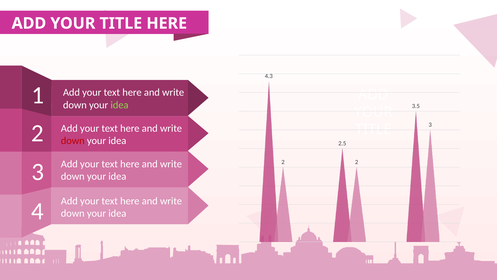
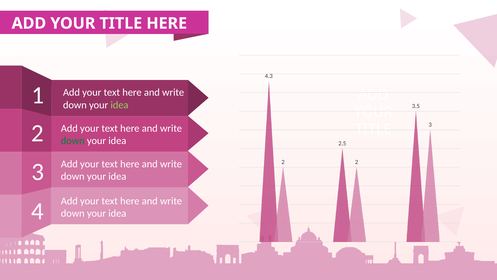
down colour: red -> green (73, 141)
